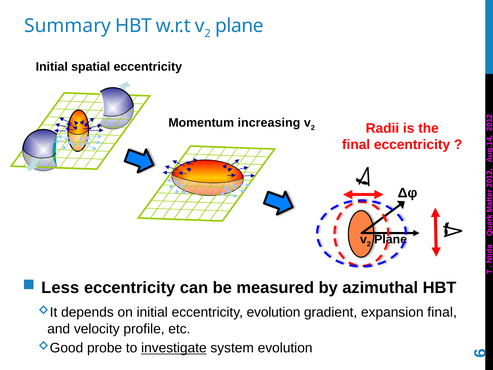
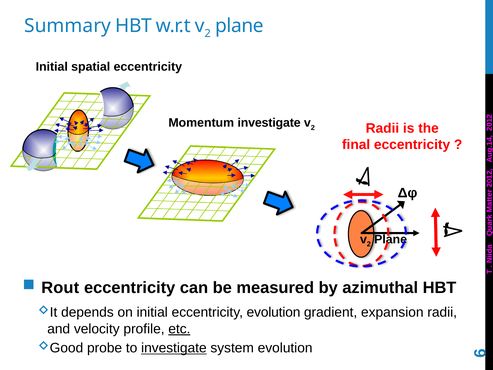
Momentum increasing: increasing -> investigate (269, 123)
Less: Less -> Rout (60, 287)
expansion final: final -> radii (442, 312)
etc underline: none -> present (179, 329)
